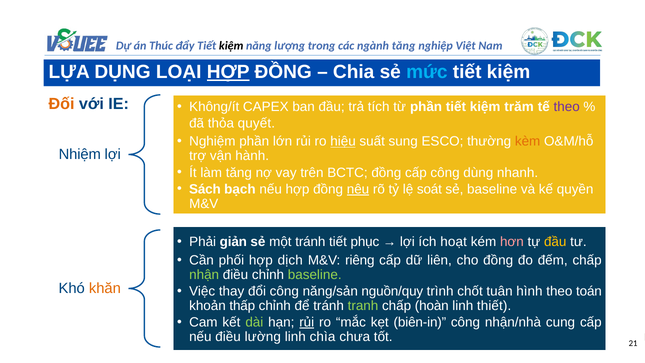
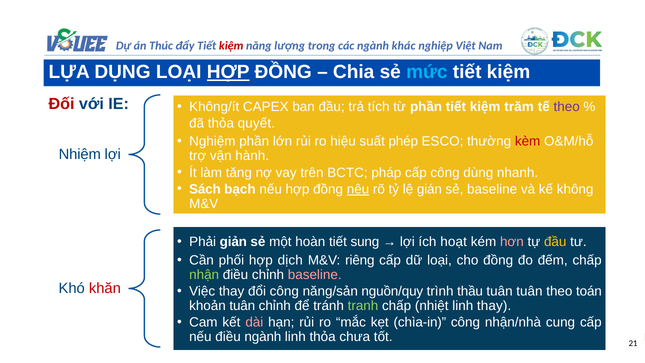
kiệm colour: black -> red (231, 46)
tăng: tăng -> khác (404, 46)
Đối colour: orange -> red (62, 104)
hiệu underline: present -> none (343, 141)
sung: sung -> phép (403, 141)
kèm colour: orange -> red (528, 141)
BCTC đồng: đồng -> pháp (386, 172)
soát: soát -> gián (429, 189)
quyền: quyền -> không (575, 189)
một tránh: tránh -> hoàn (310, 242)
phục: phục -> sung (365, 242)
dữ liên: liên -> loại (439, 260)
baseline colour: light green -> pink (315, 275)
khăn colour: orange -> red (105, 288)
chốt: chốt -> thầu (470, 291)
tuân hình: hình -> tuân (529, 291)
khoản thấp: thấp -> tuân (242, 306)
hoàn: hoàn -> nhiệt (432, 306)
linh thiết: thiết -> thay (494, 306)
dài colour: light green -> pink (254, 322)
rủi underline: present -> none (307, 322)
biên-in: biên-in -> chìa-in (420, 322)
điều lường: lường -> ngành (263, 337)
linh chìa: chìa -> thỏa (323, 337)
